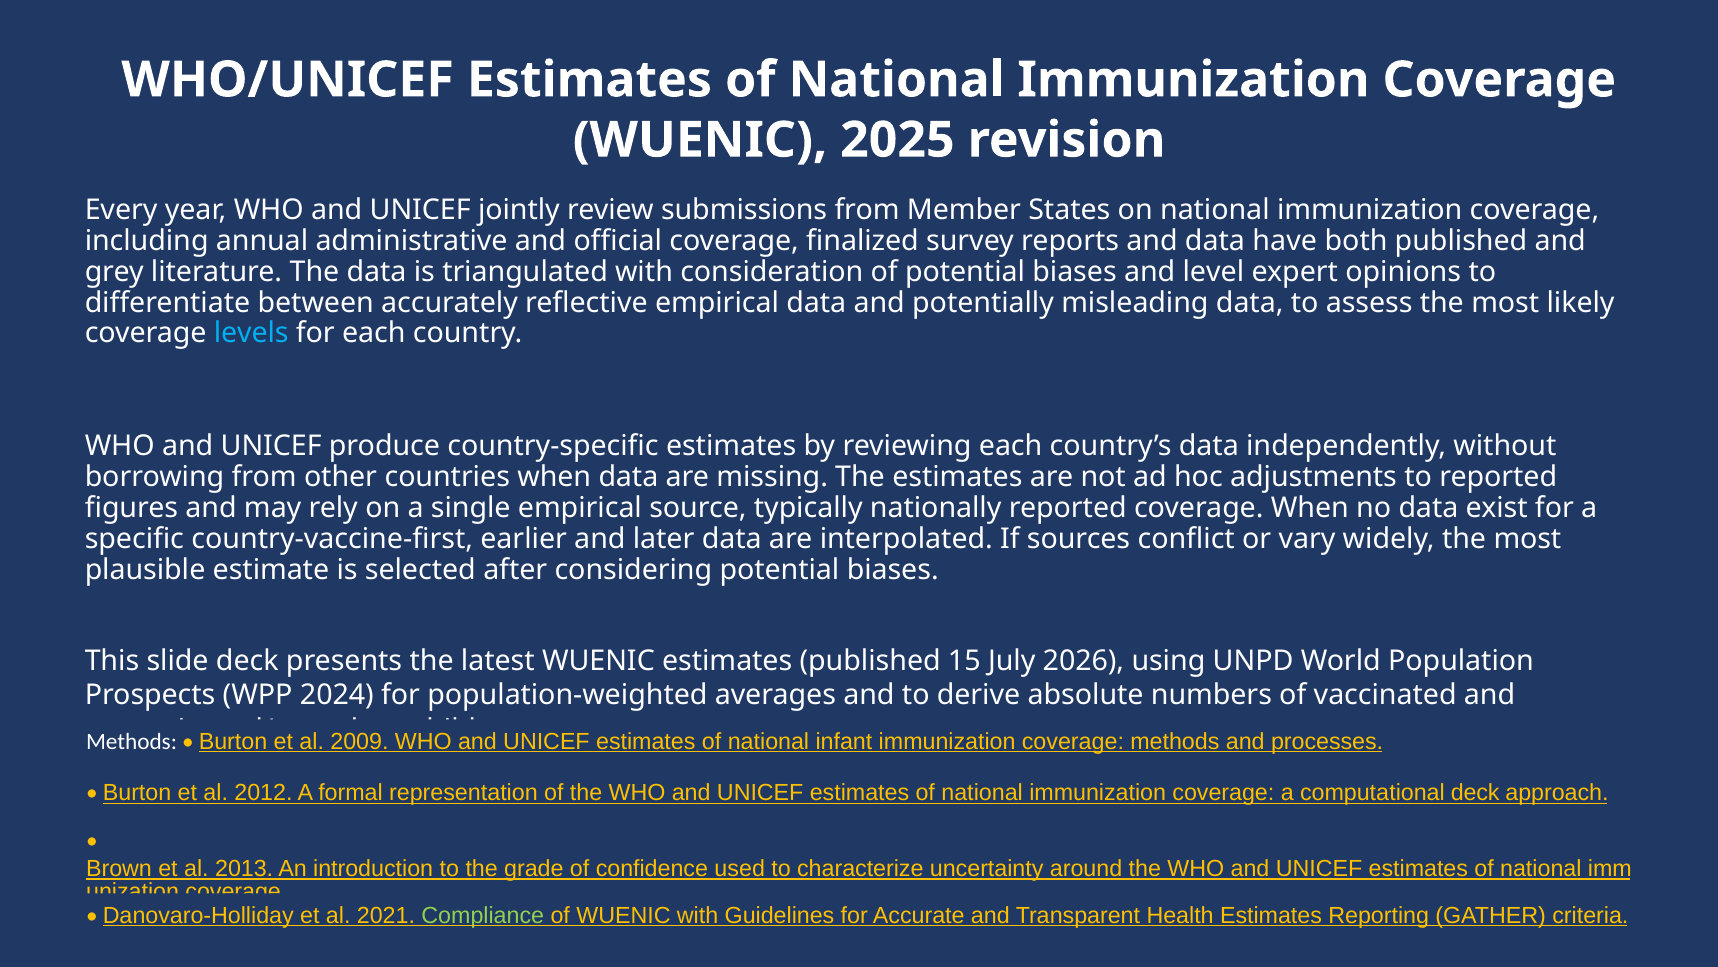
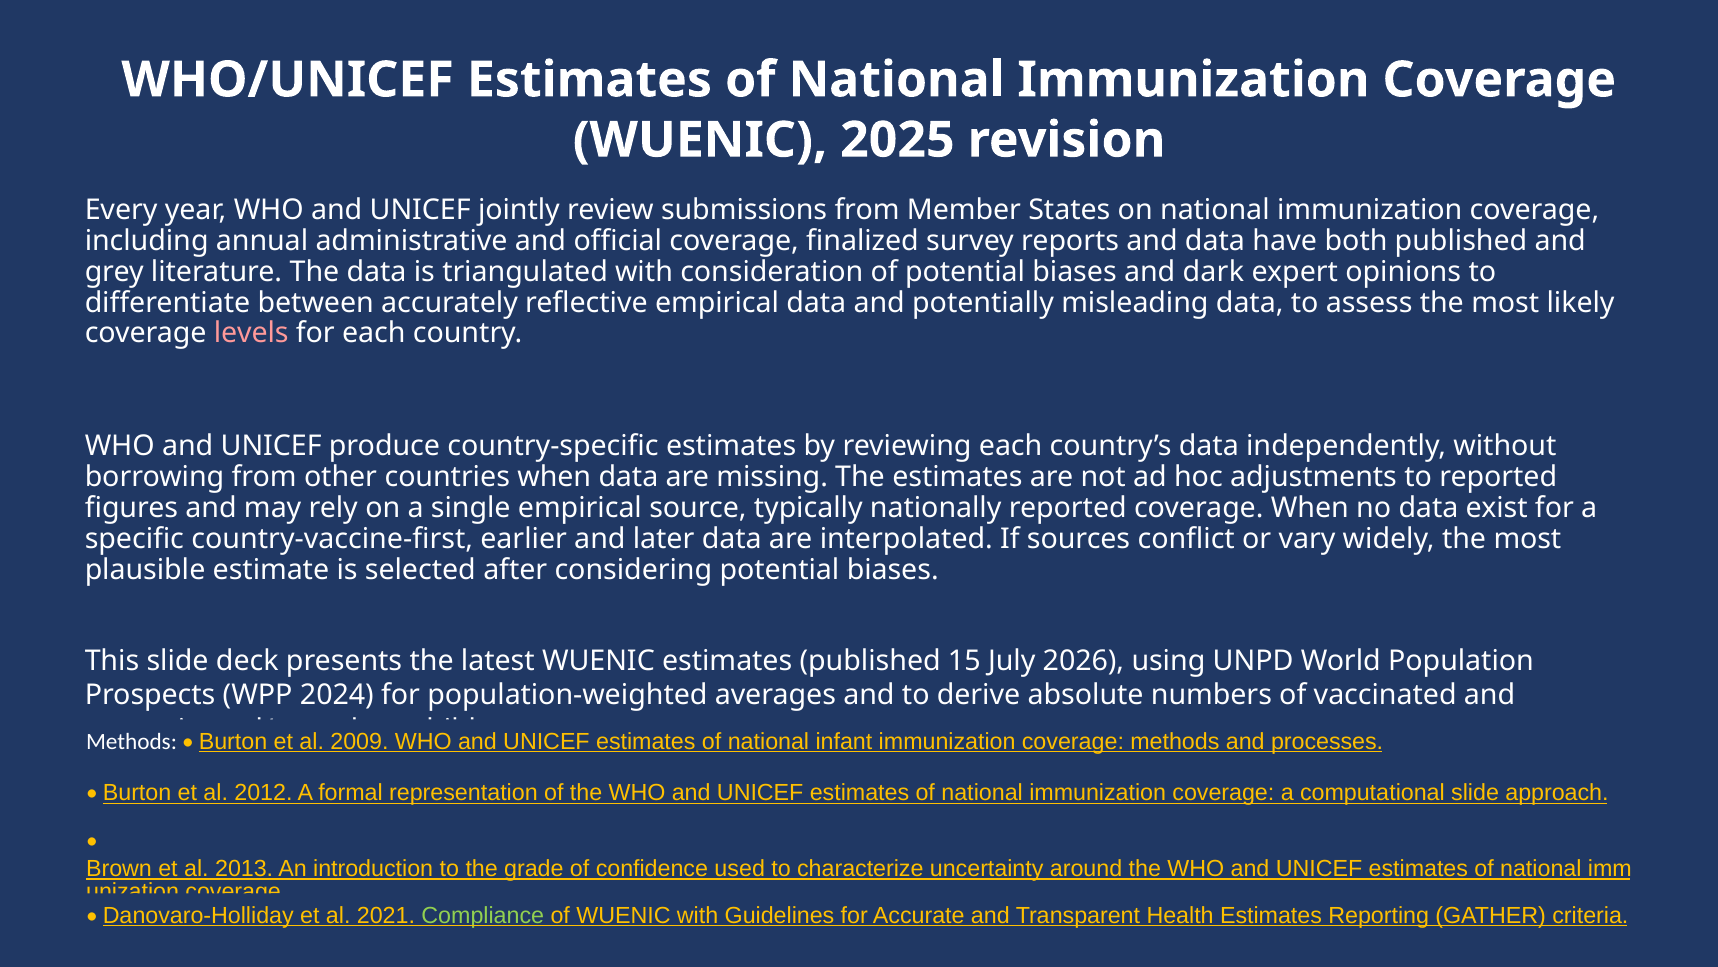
level: level -> dark (1213, 271)
levels colour: light blue -> pink (251, 333)
computational deck: deck -> slide (1475, 792)
